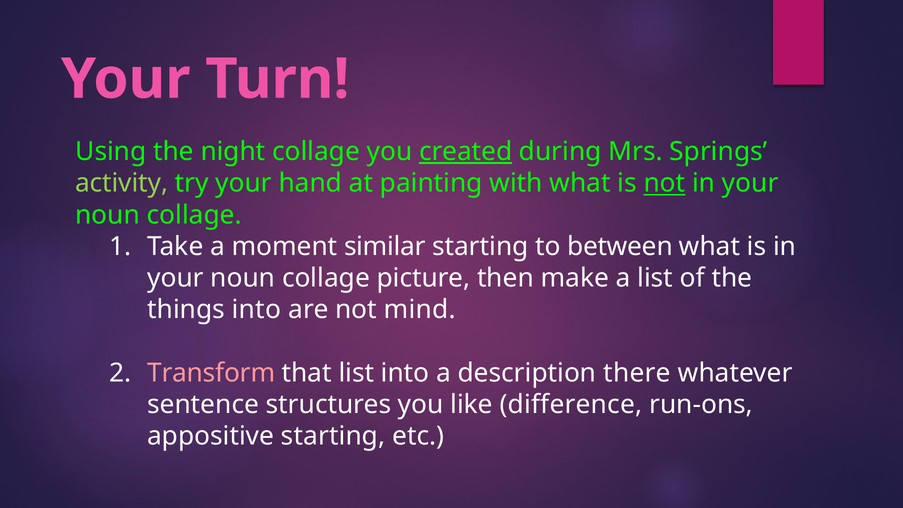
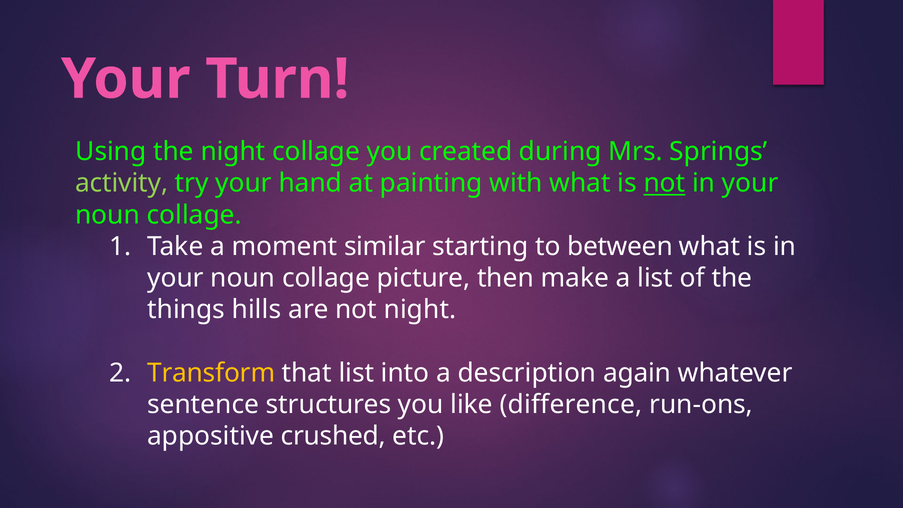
created underline: present -> none (466, 152)
things into: into -> hills (257, 310)
not mind: mind -> night (420, 310)
Transform colour: pink -> yellow (211, 373)
there: there -> again (637, 373)
appositive starting: starting -> crushed (333, 436)
